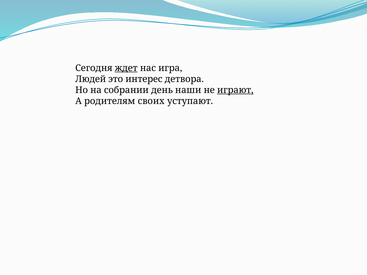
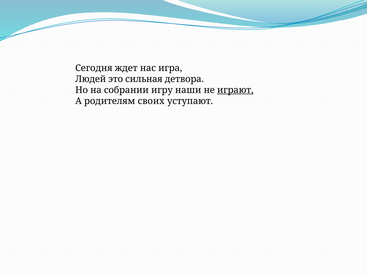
ждет underline: present -> none (126, 68)
интерес: интерес -> сильная (144, 79)
день: день -> игру (162, 90)
